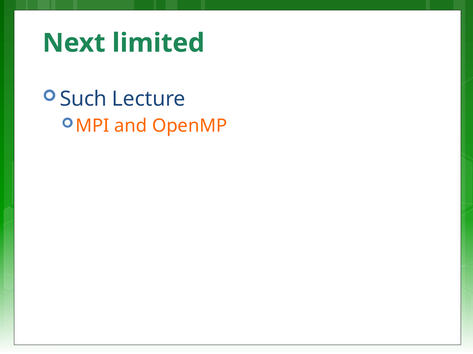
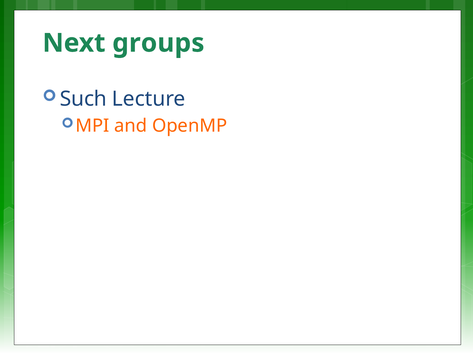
limited: limited -> groups (158, 43)
